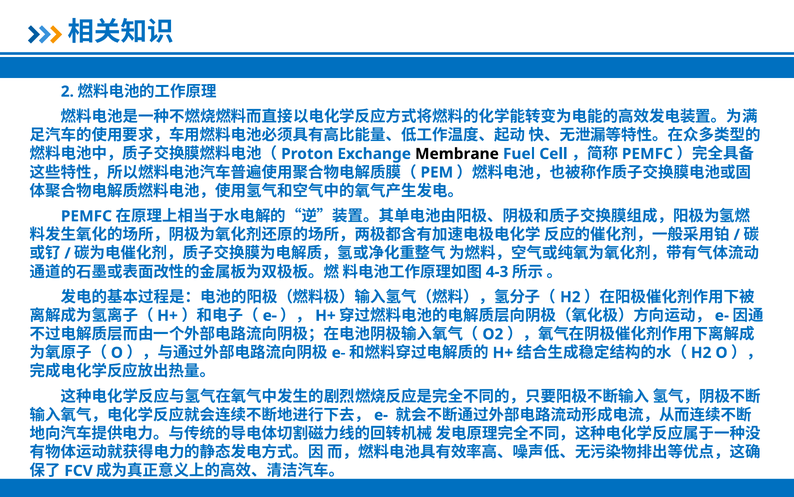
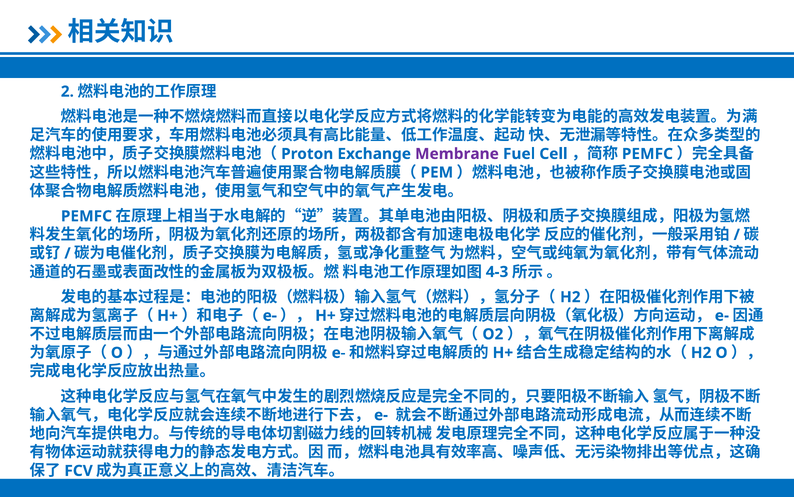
Membrane colour: black -> purple (457, 154)
